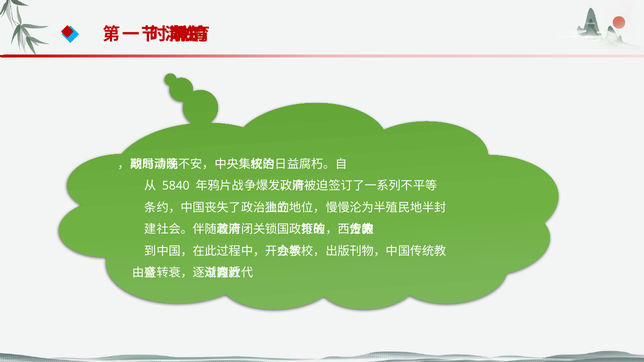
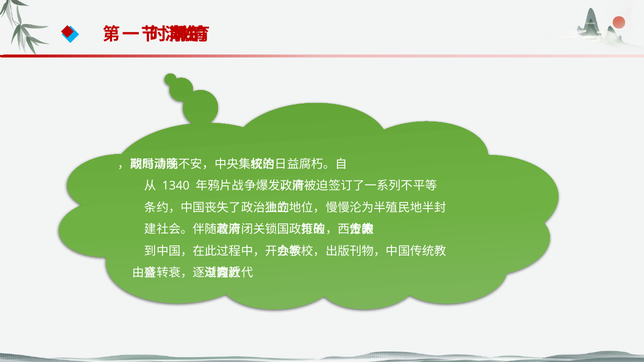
5840: 5840 -> 1340 (176, 186)
